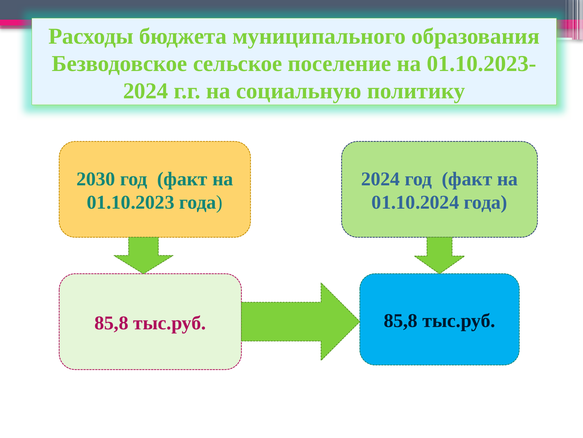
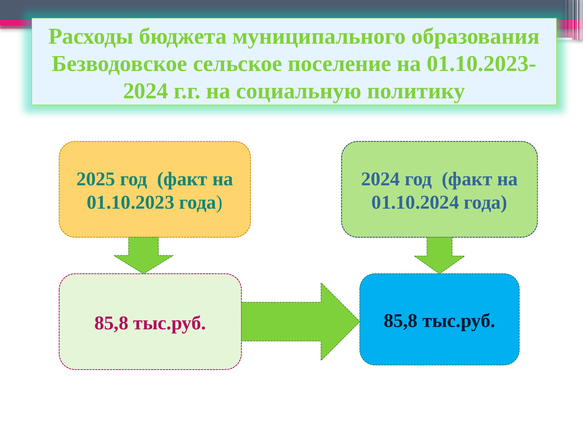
2030: 2030 -> 2025 (96, 179)
